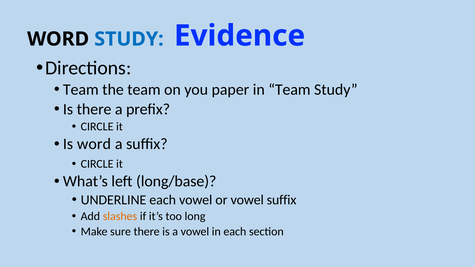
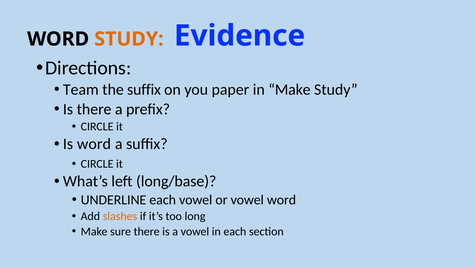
STUDY colour: blue -> orange (129, 39)
the team: team -> suffix (144, 90)
in Team: Team -> Make (289, 90)
vowel suffix: suffix -> word (282, 200)
